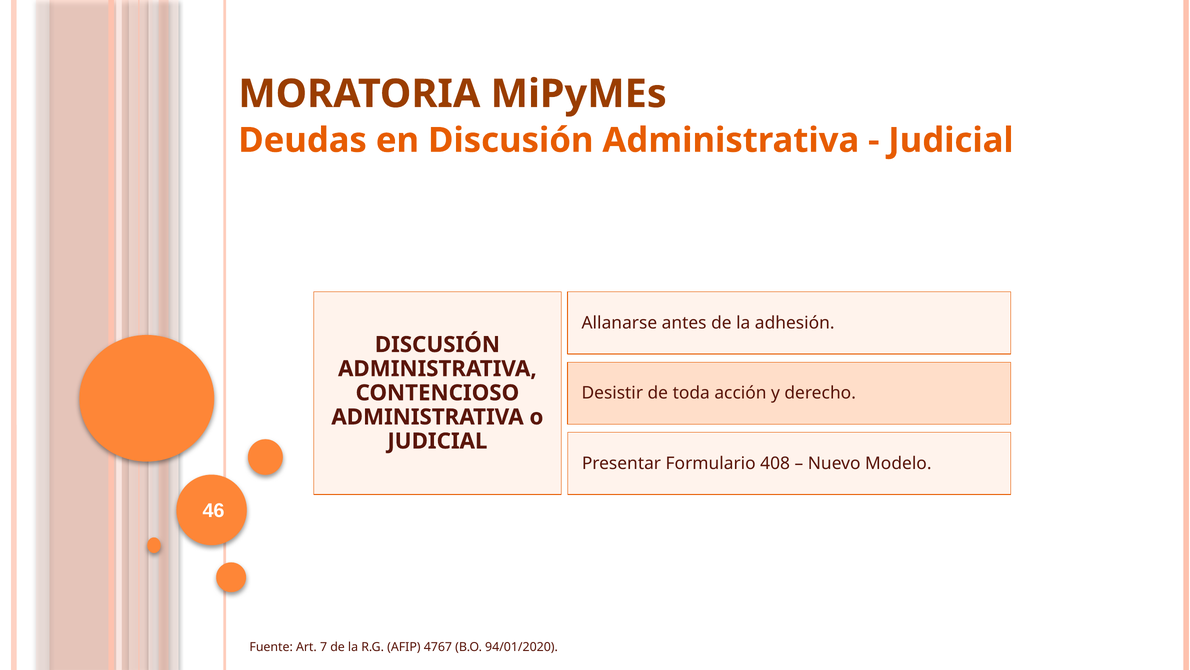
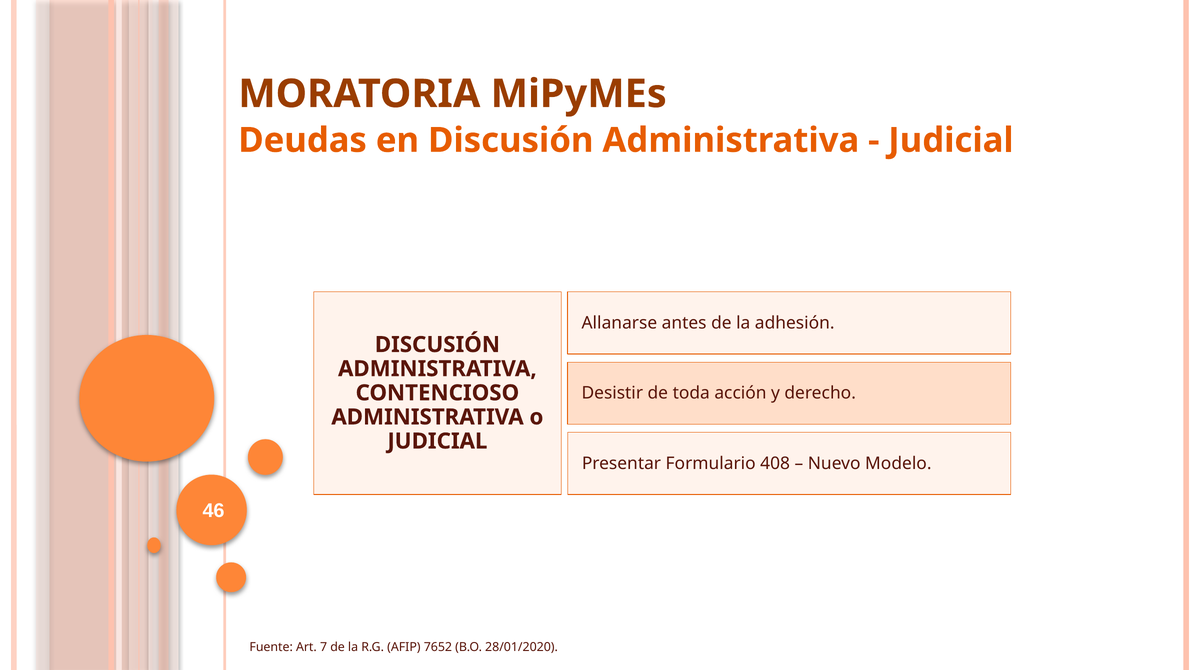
4767: 4767 -> 7652 (438, 647)
94/01/2020: 94/01/2020 -> 28/01/2020 (521, 647)
